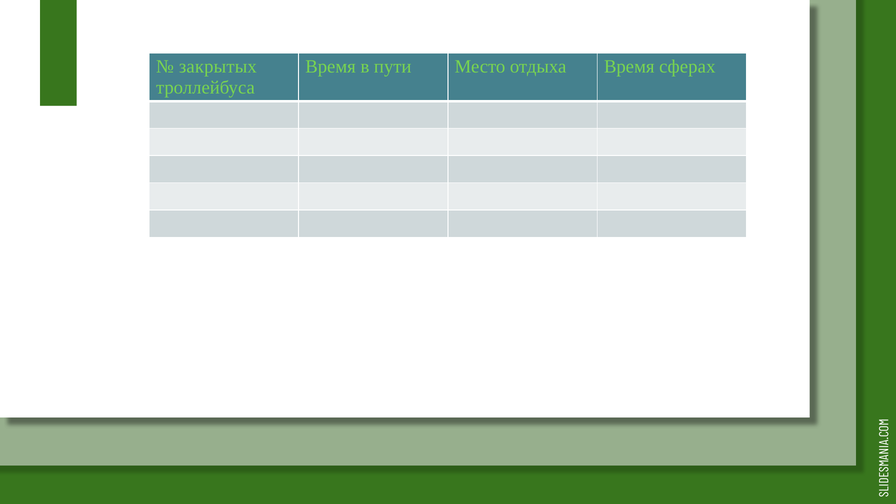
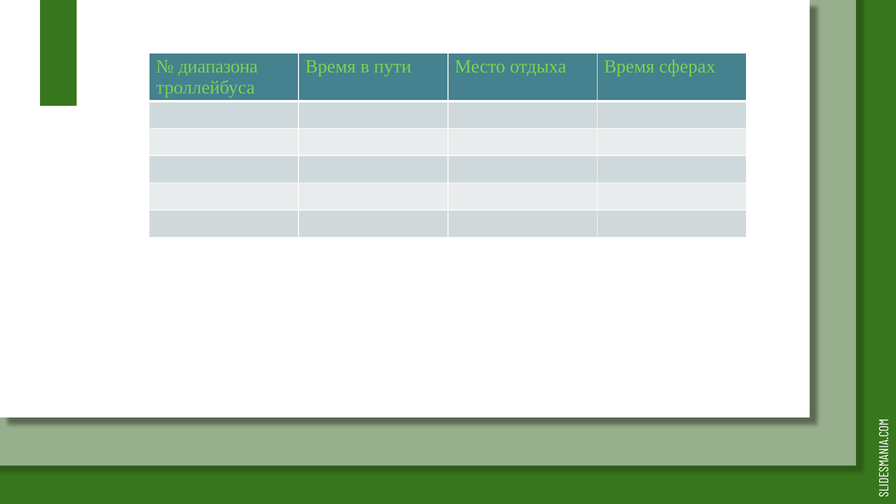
закрытых: закрытых -> диапазона (218, 67)
